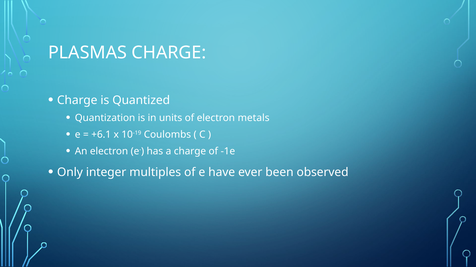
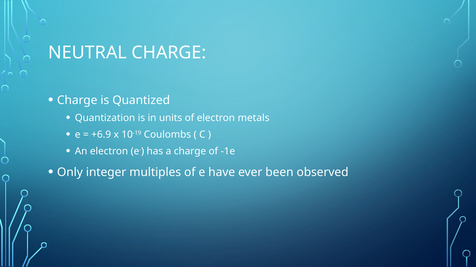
PLASMAS: PLASMAS -> NEUTRAL (87, 53)
+6.1: +6.1 -> +6.9 (101, 135)
